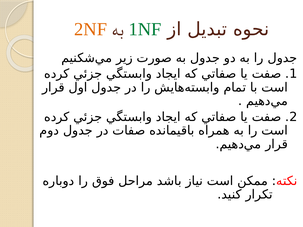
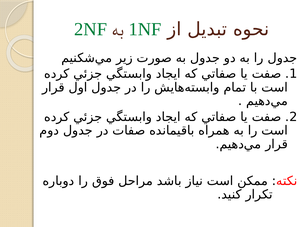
2NF colour: orange -> green (91, 29)
